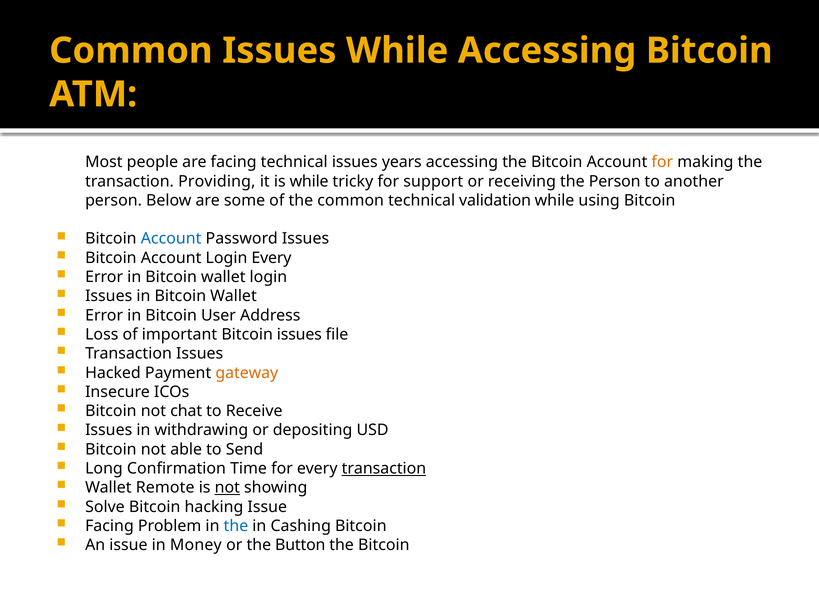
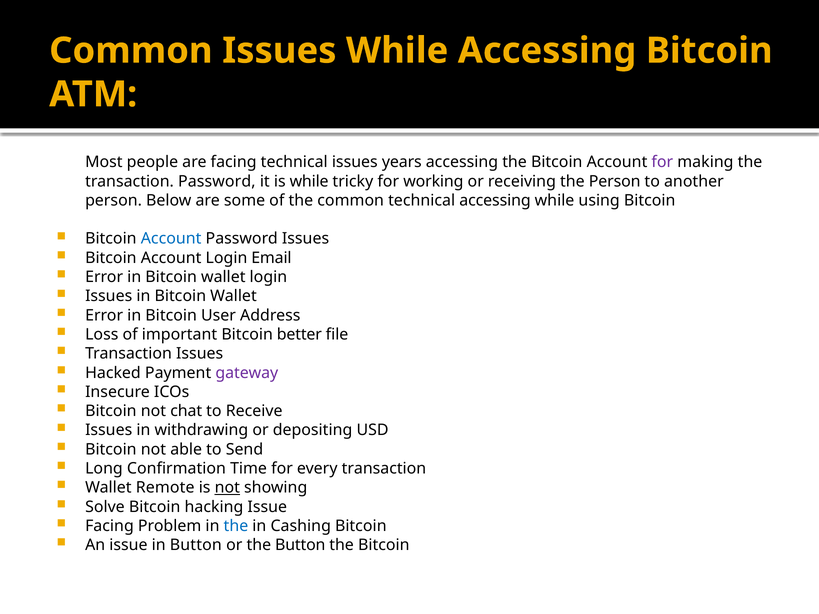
for colour: orange -> purple (662, 162)
transaction Providing: Providing -> Password (217, 181)
support: support -> working (433, 181)
technical validation: validation -> accessing (495, 201)
Login Every: Every -> Email (271, 258)
Bitcoin issues: issues -> better (299, 335)
gateway colour: orange -> purple (247, 373)
transaction underline: present -> none (384, 469)
in Money: Money -> Button (196, 545)
